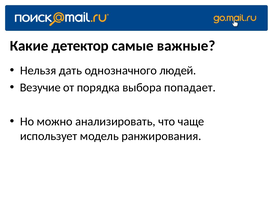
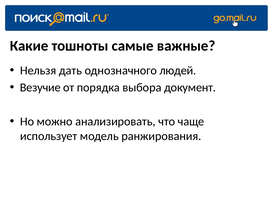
детектор: детектор -> тошноты (80, 46)
попадает: попадает -> документ (190, 87)
